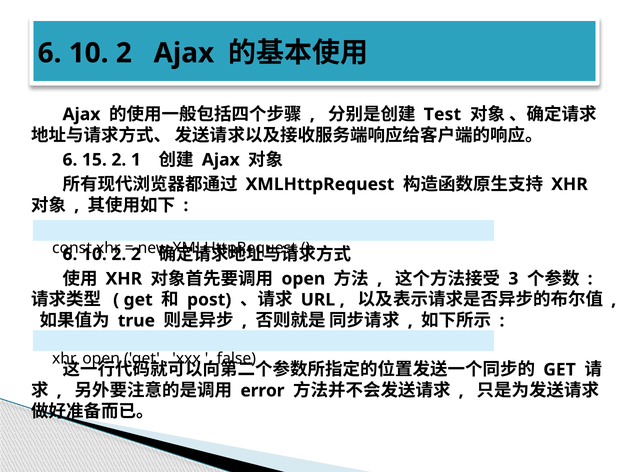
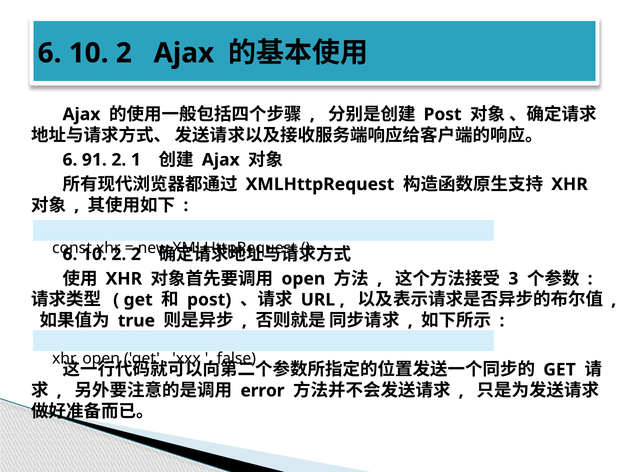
Test: Test -> Post (443, 114)
15: 15 -> 91 (94, 160)
